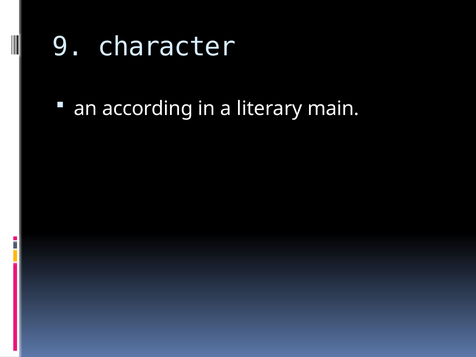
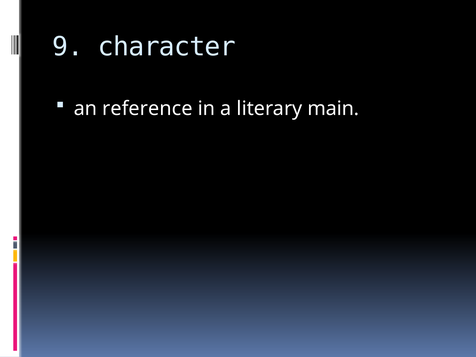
according: according -> reference (147, 108)
